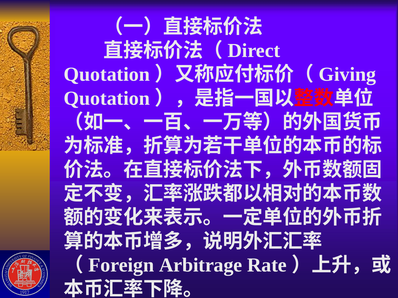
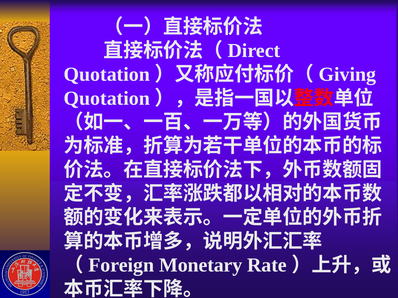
Arbitrage: Arbitrage -> Monetary (201, 266)
